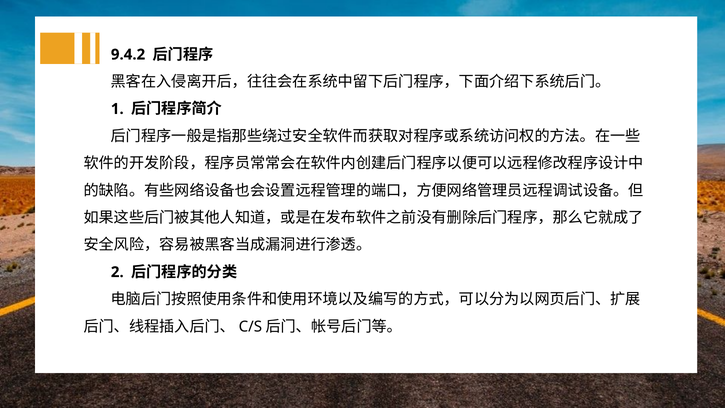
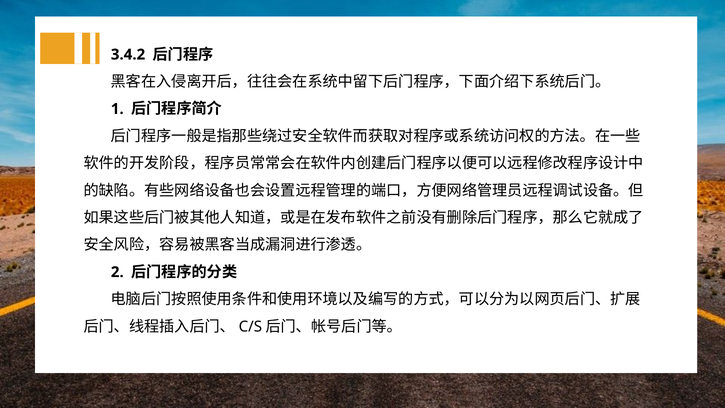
9.4.2: 9.4.2 -> 3.4.2 (128, 55)
